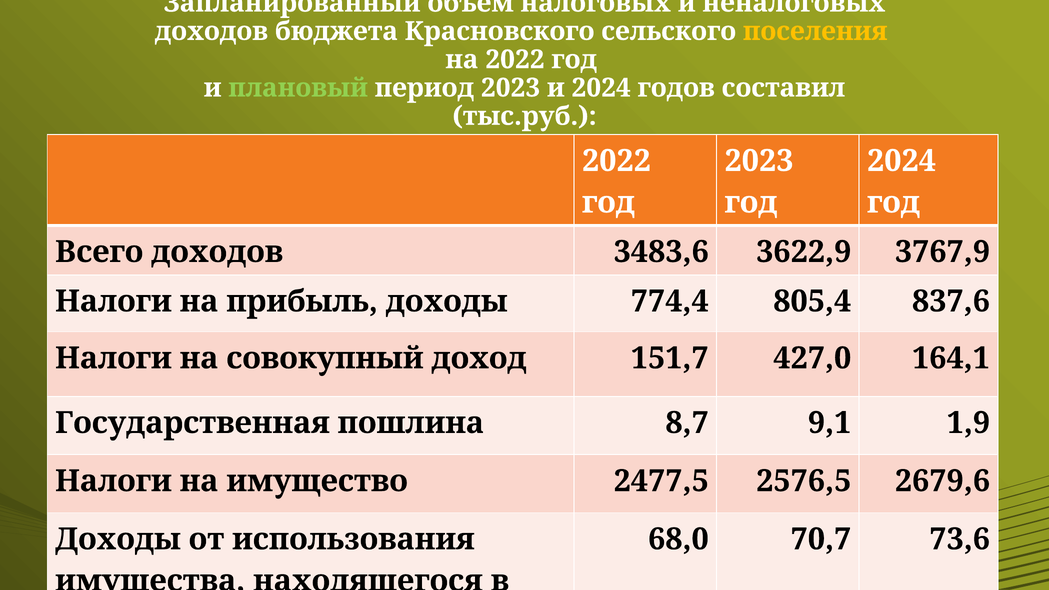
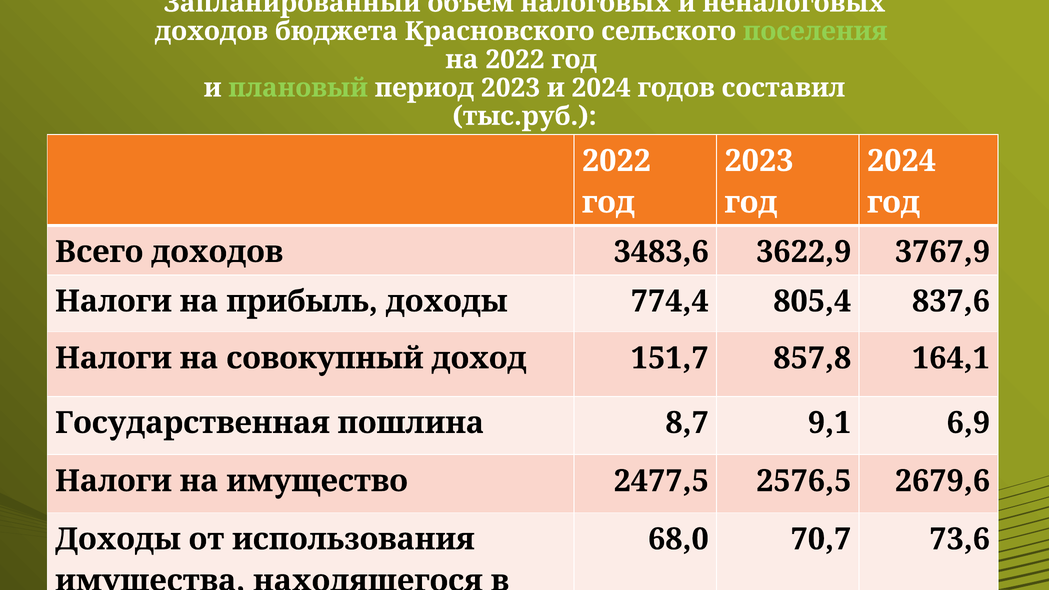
поселения colour: yellow -> light green (815, 31)
427,0: 427,0 -> 857,8 (812, 358)
1,9: 1,9 -> 6,9 (968, 423)
